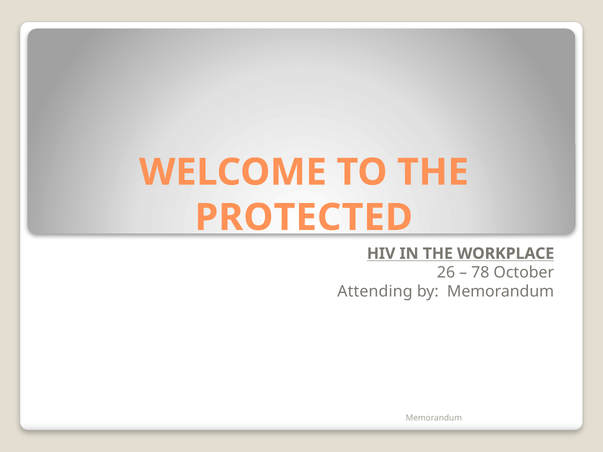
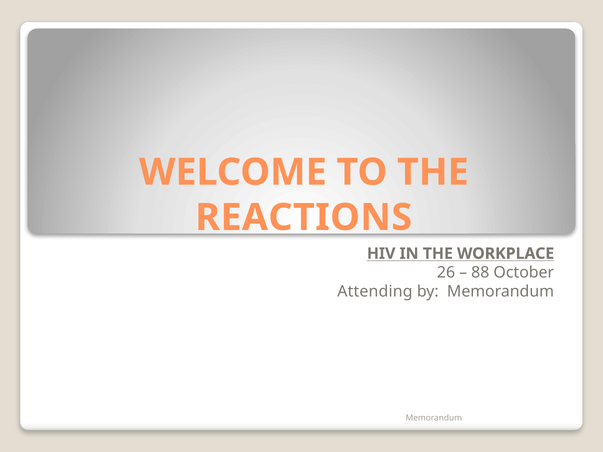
PROTECTED: PROTECTED -> REACTIONS (304, 218)
78: 78 -> 88 (480, 273)
